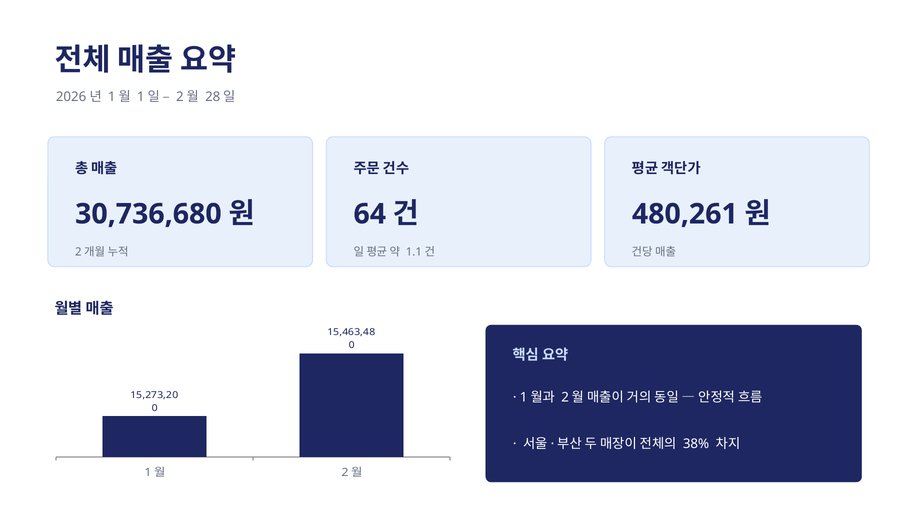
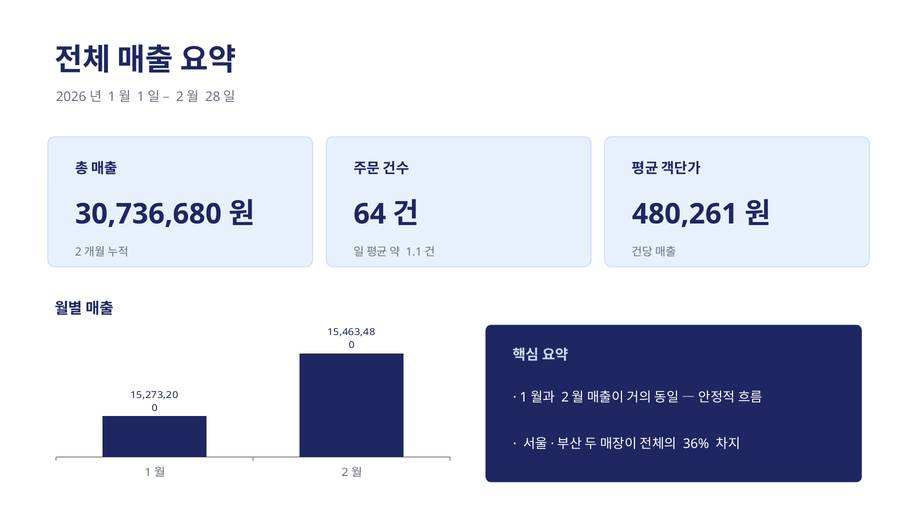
38%: 38% -> 36% (696, 444)
